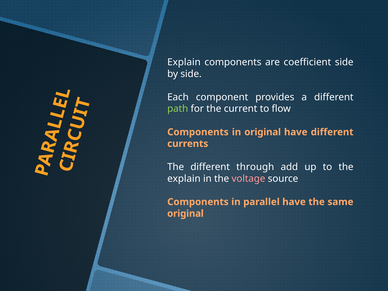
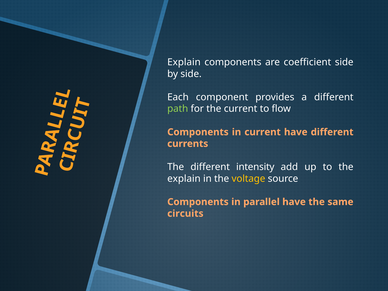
in original: original -> current (263, 132)
through: through -> intensity (255, 167)
voltage colour: pink -> yellow (248, 179)
original: original -> circuits (185, 214)
